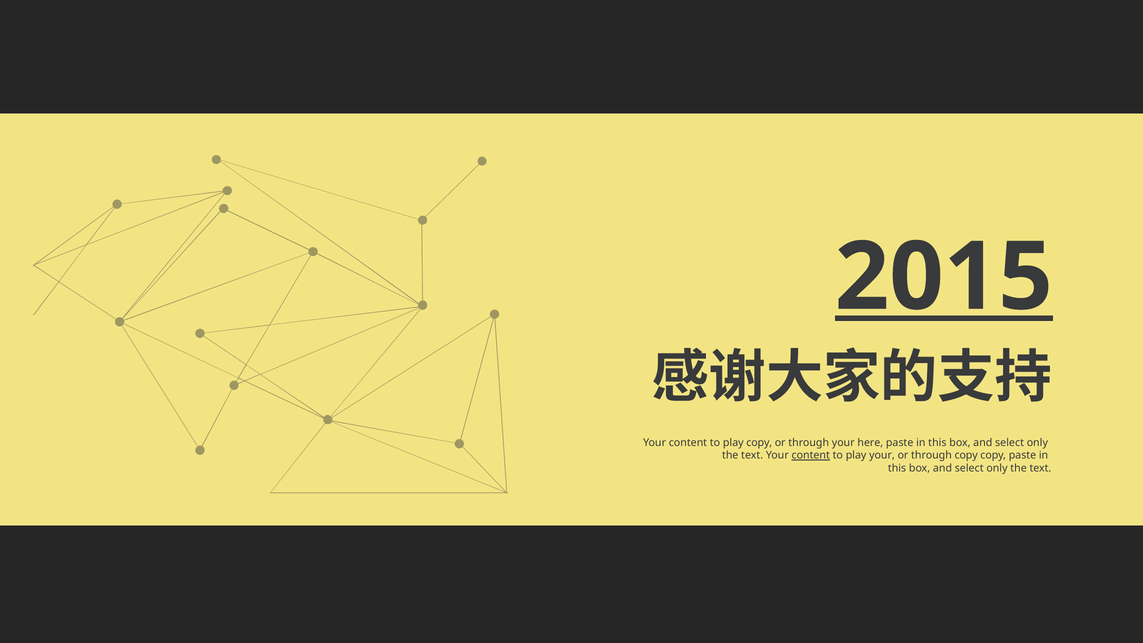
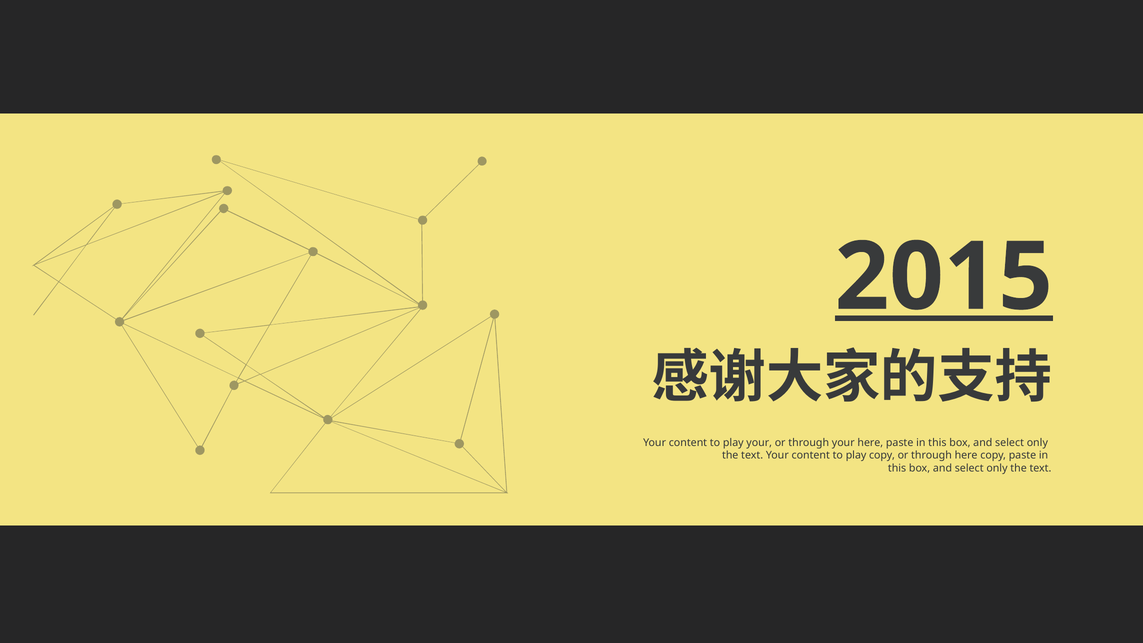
play copy: copy -> your (759, 443)
content underline: present -> none (811, 455)
play your: your -> copy (882, 455)
through copy: copy -> here (966, 455)
